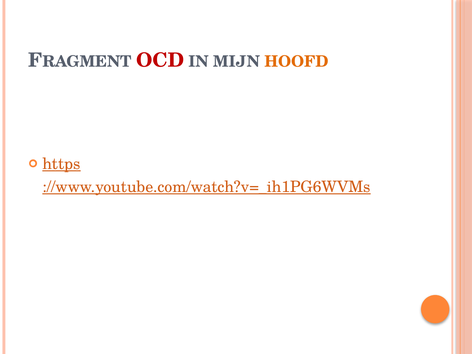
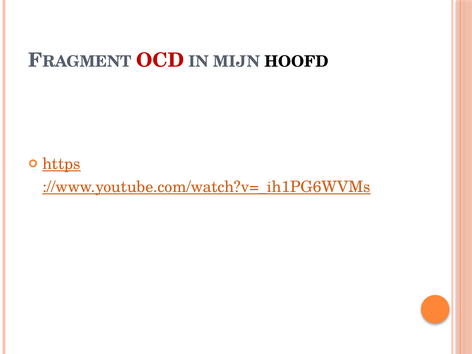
HOOFD colour: orange -> black (297, 62)
